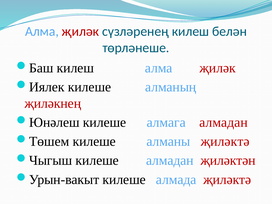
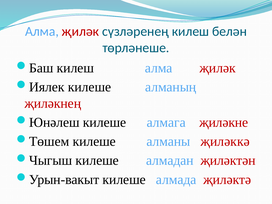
алмага алмадан: алмадан -> җиләкне (224, 122)
алманы җиләктә: җиләктә -> җиләккә (225, 141)
